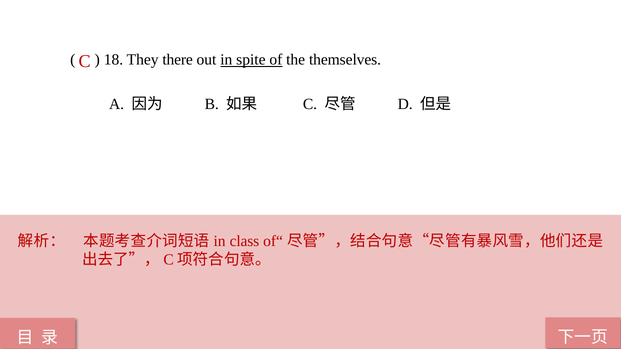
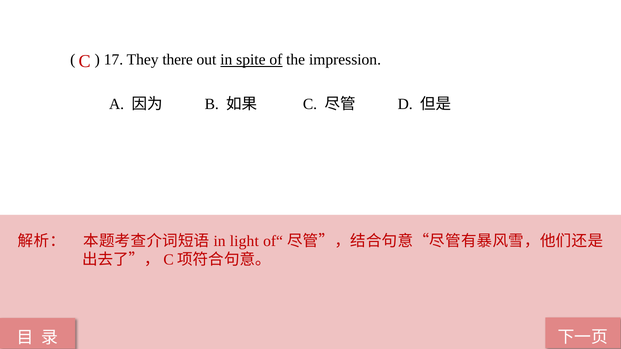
18: 18 -> 17 (113, 60)
themselves: themselves -> impression (345, 60)
class: class -> light (244, 241)
